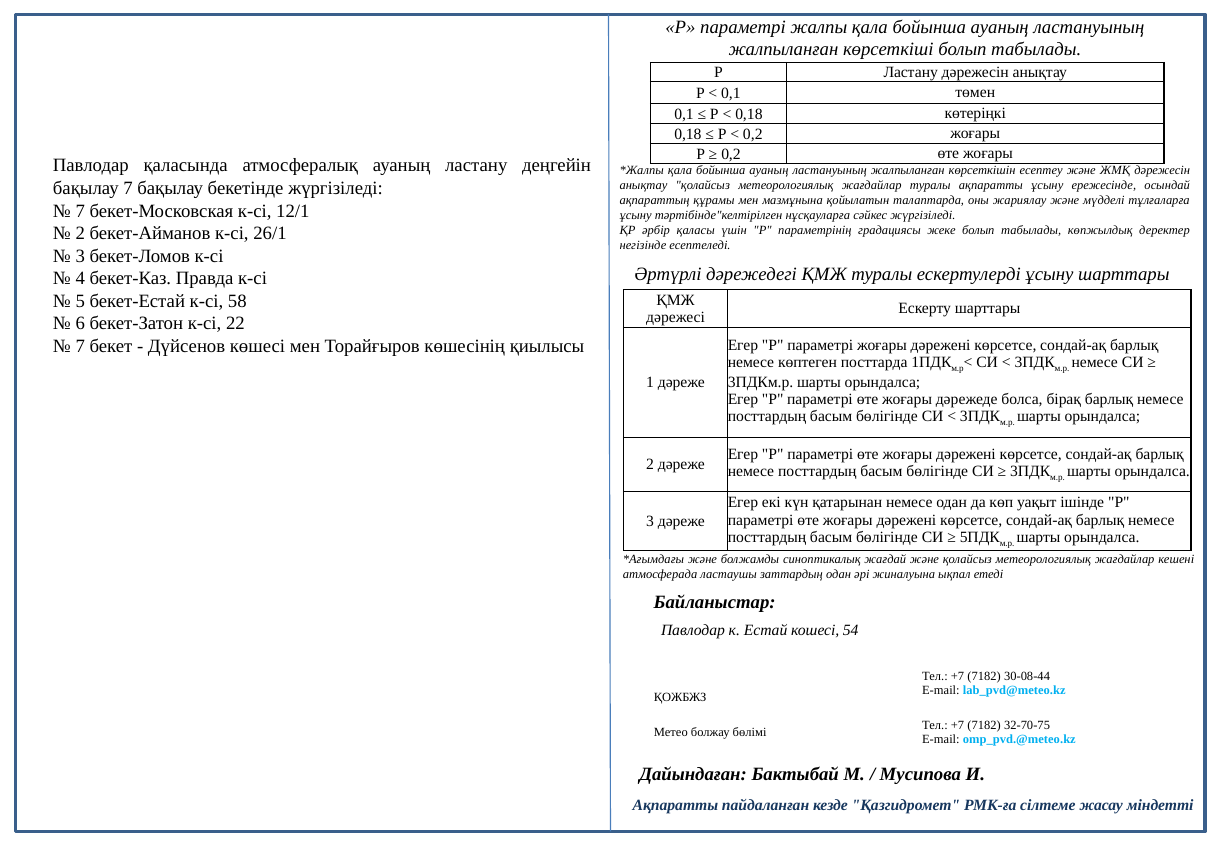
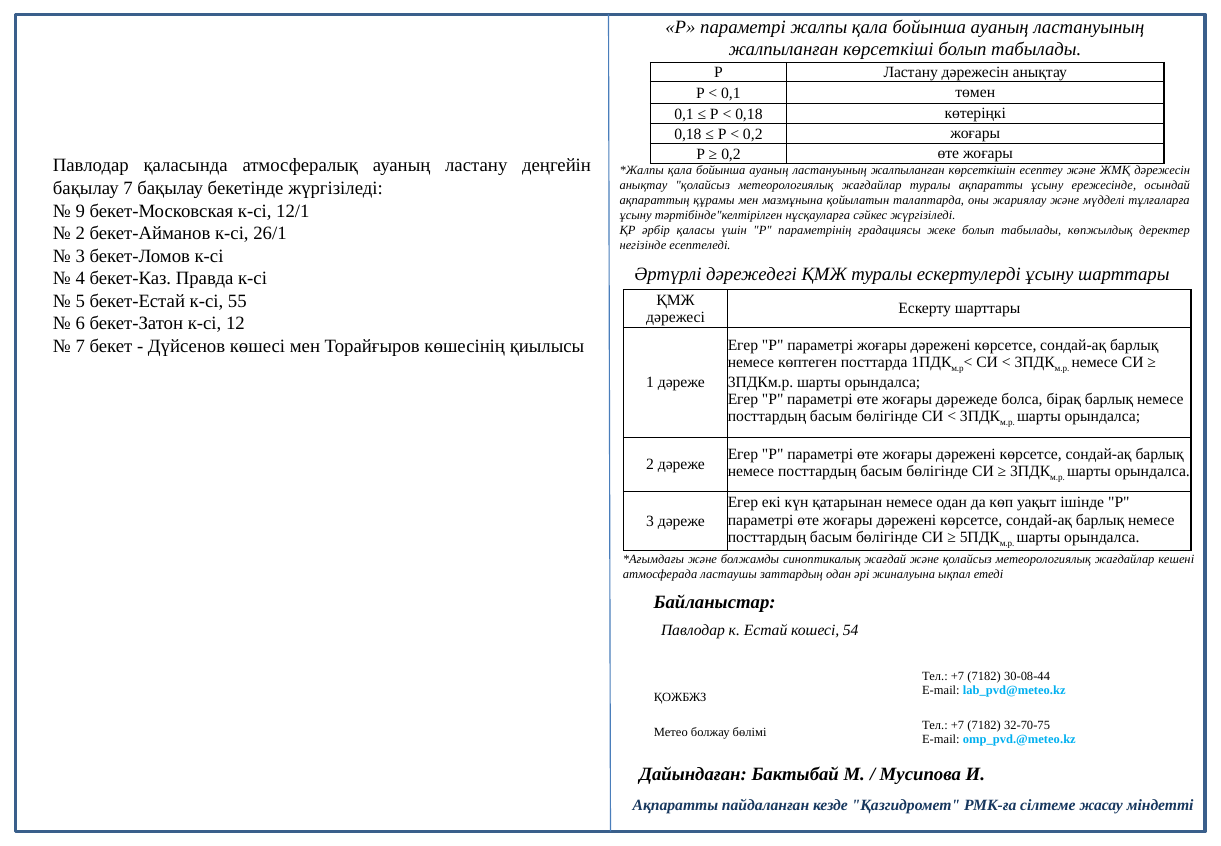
7: 7 -> 9 (80, 211)
58: 58 -> 55 (237, 301)
22: 22 -> 12 (235, 323)
